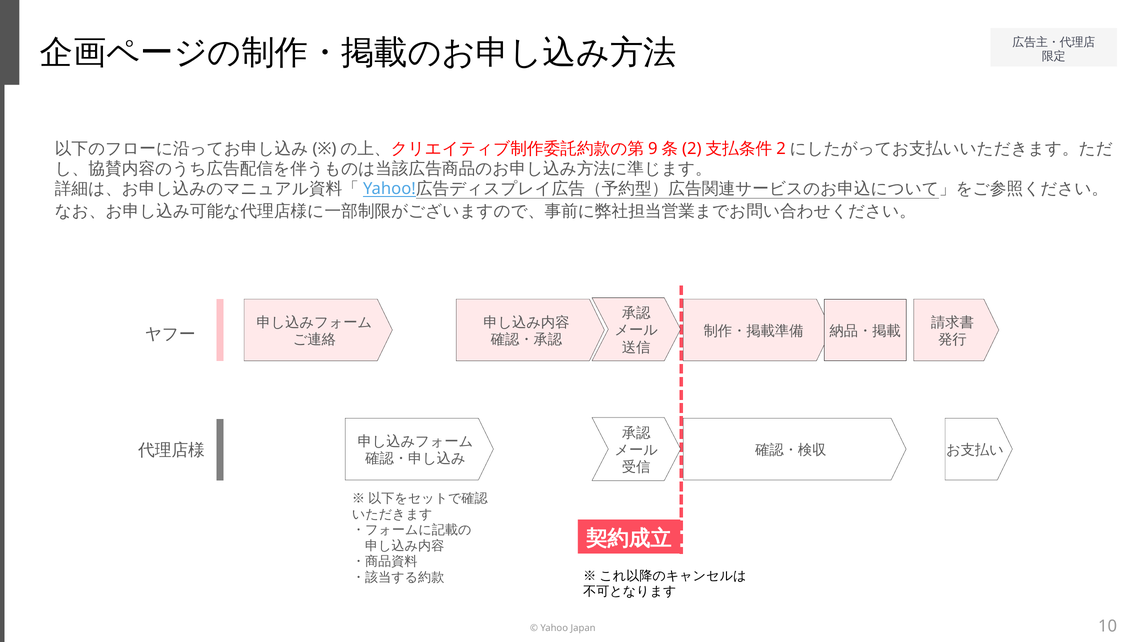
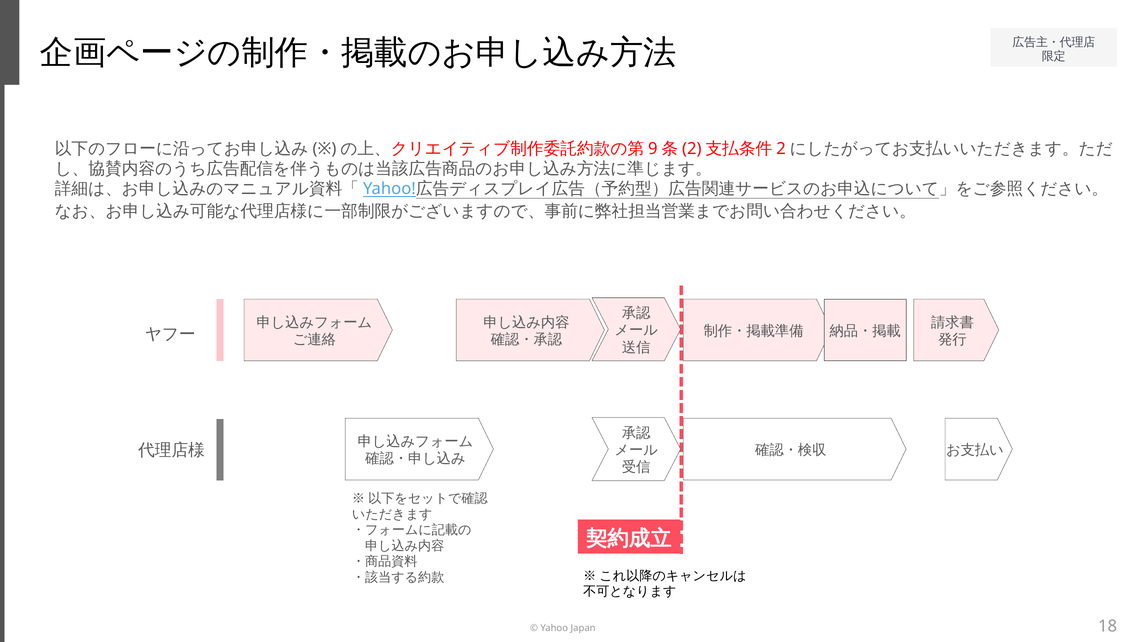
10: 10 -> 18 (1108, 626)
